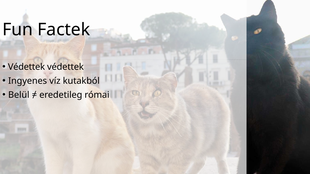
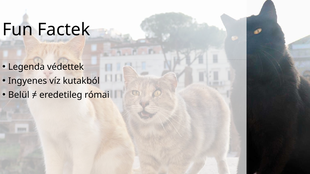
Védettek: Védettek -> Legenda (26, 67)
